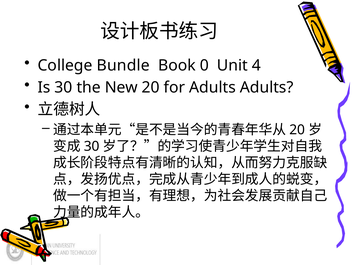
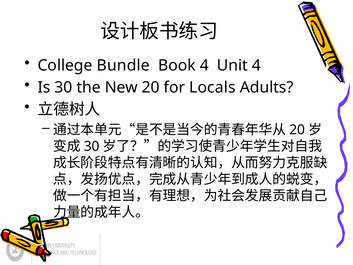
Book 0: 0 -> 4 (204, 65)
for Adults: Adults -> Locals (212, 87)
